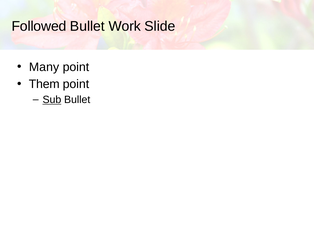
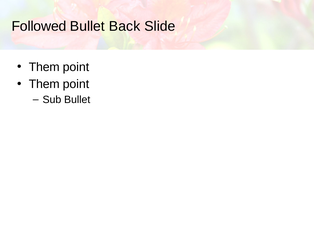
Work: Work -> Back (125, 26)
Many: Many -> Them (44, 67)
Sub underline: present -> none (52, 100)
